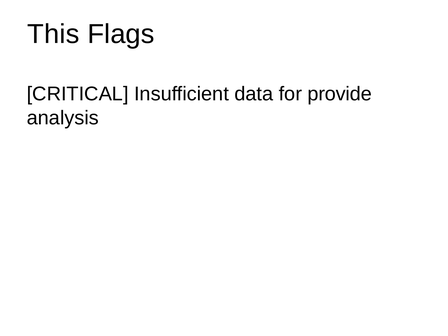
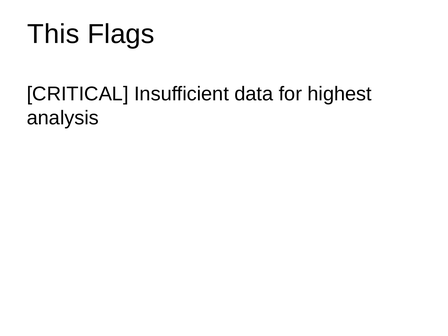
provide: provide -> highest (340, 94)
